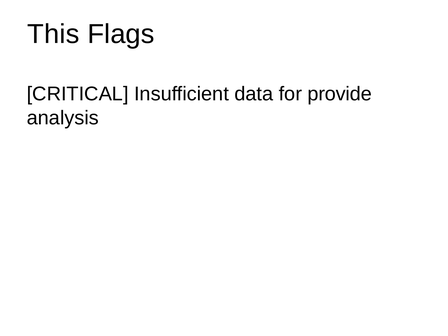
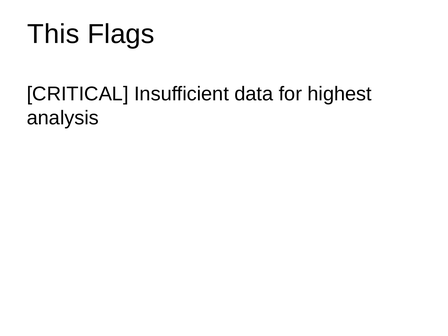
provide: provide -> highest (340, 94)
